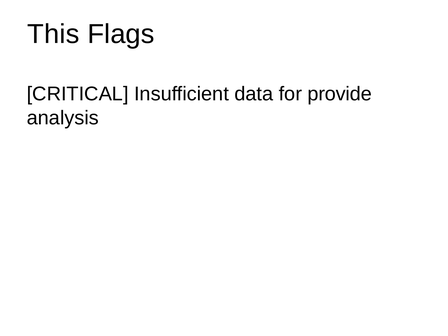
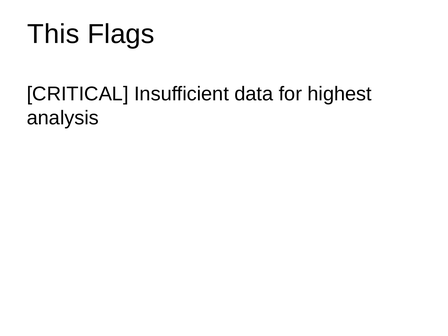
provide: provide -> highest (340, 94)
